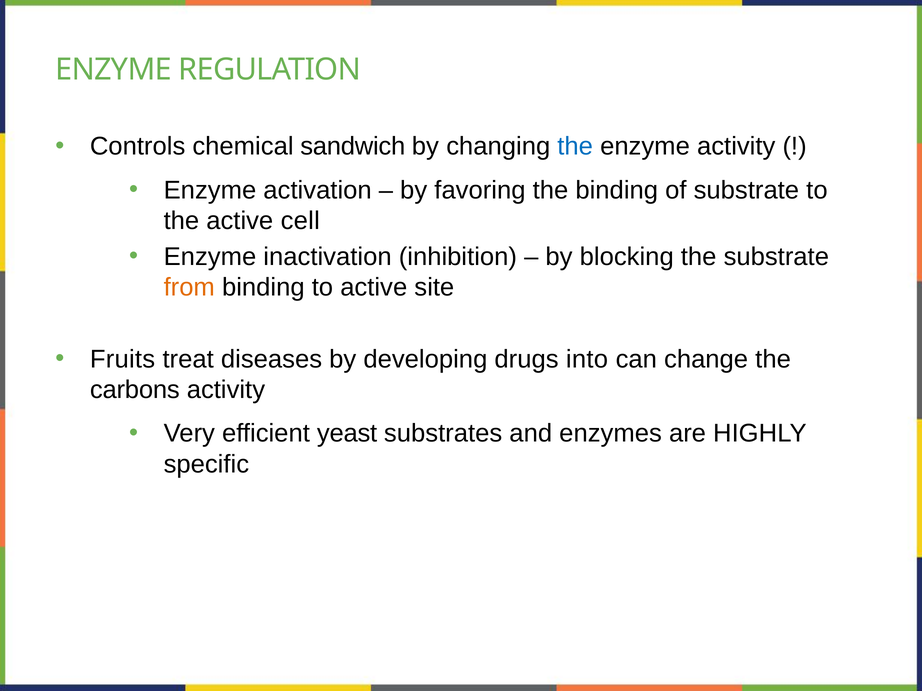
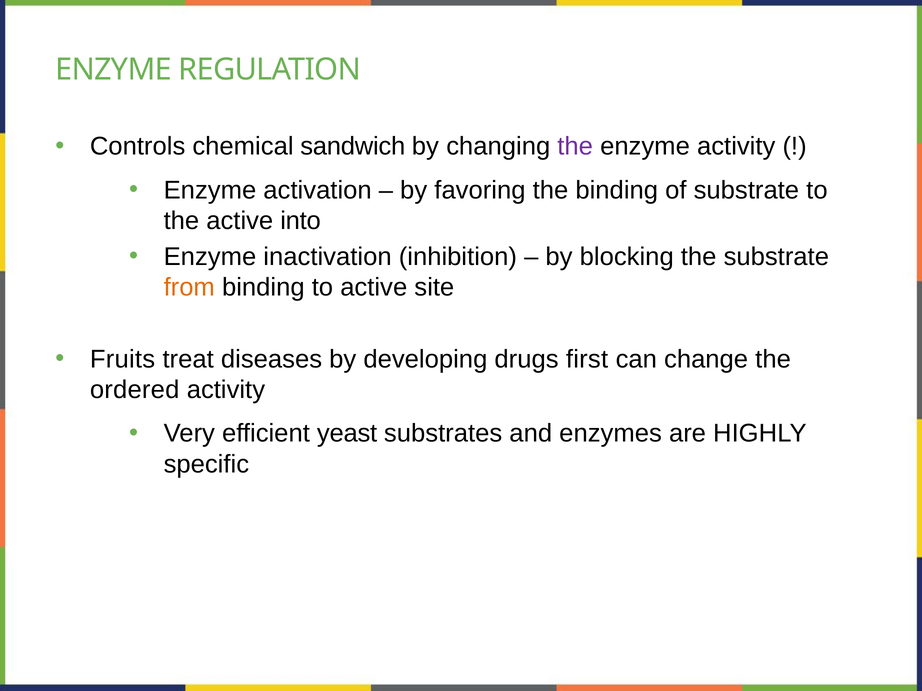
the colour: blue -> purple (575, 147)
cell: cell -> into (301, 221)
into: into -> first (587, 359)
carbons: carbons -> ordered (135, 390)
